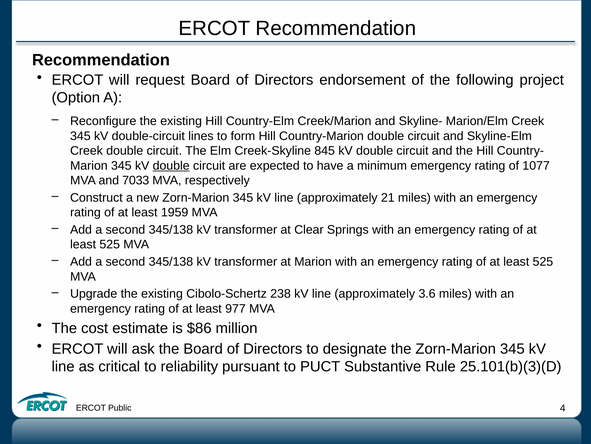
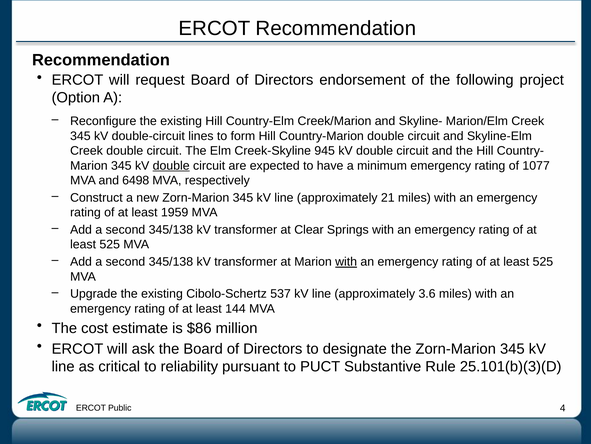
845: 845 -> 945 (325, 151)
7033: 7033 -> 6498 (136, 180)
with underline: none -> present (346, 261)
238: 238 -> 537 (281, 293)
977: 977 -> 144 (235, 308)
